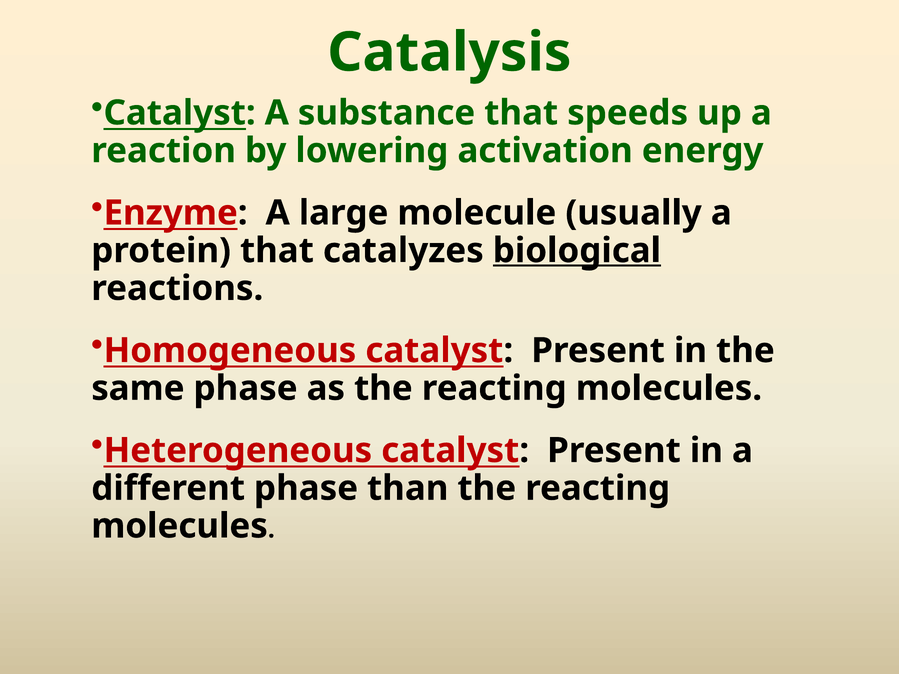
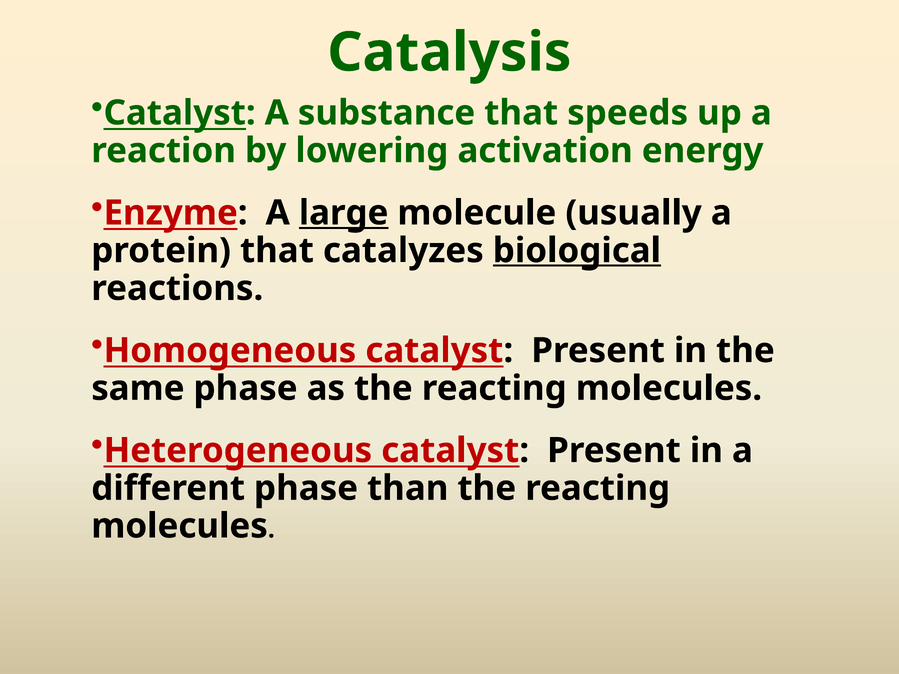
large underline: none -> present (344, 213)
